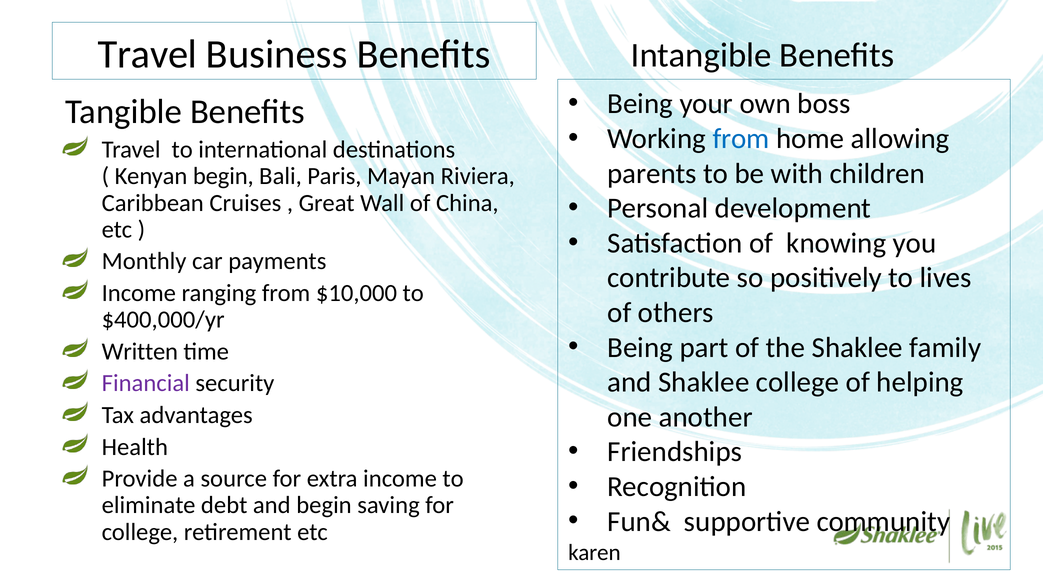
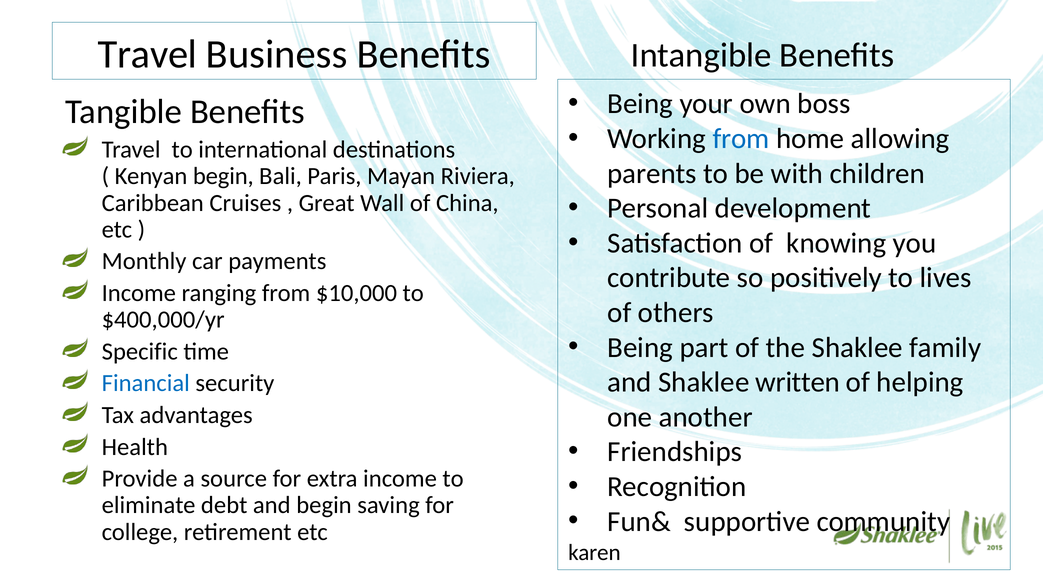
Written: Written -> Specific (140, 351)
Shaklee college: college -> written (798, 382)
Financial colour: purple -> blue (146, 383)
